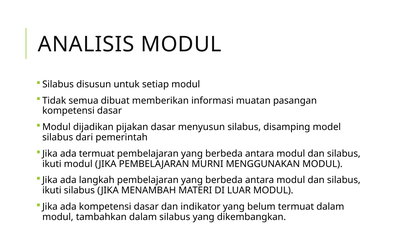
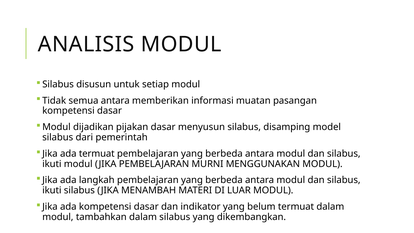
semua dibuat: dibuat -> antara (115, 101)
